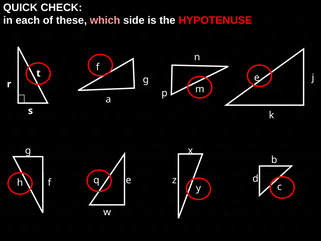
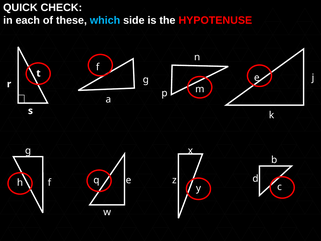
which colour: pink -> light blue (105, 20)
